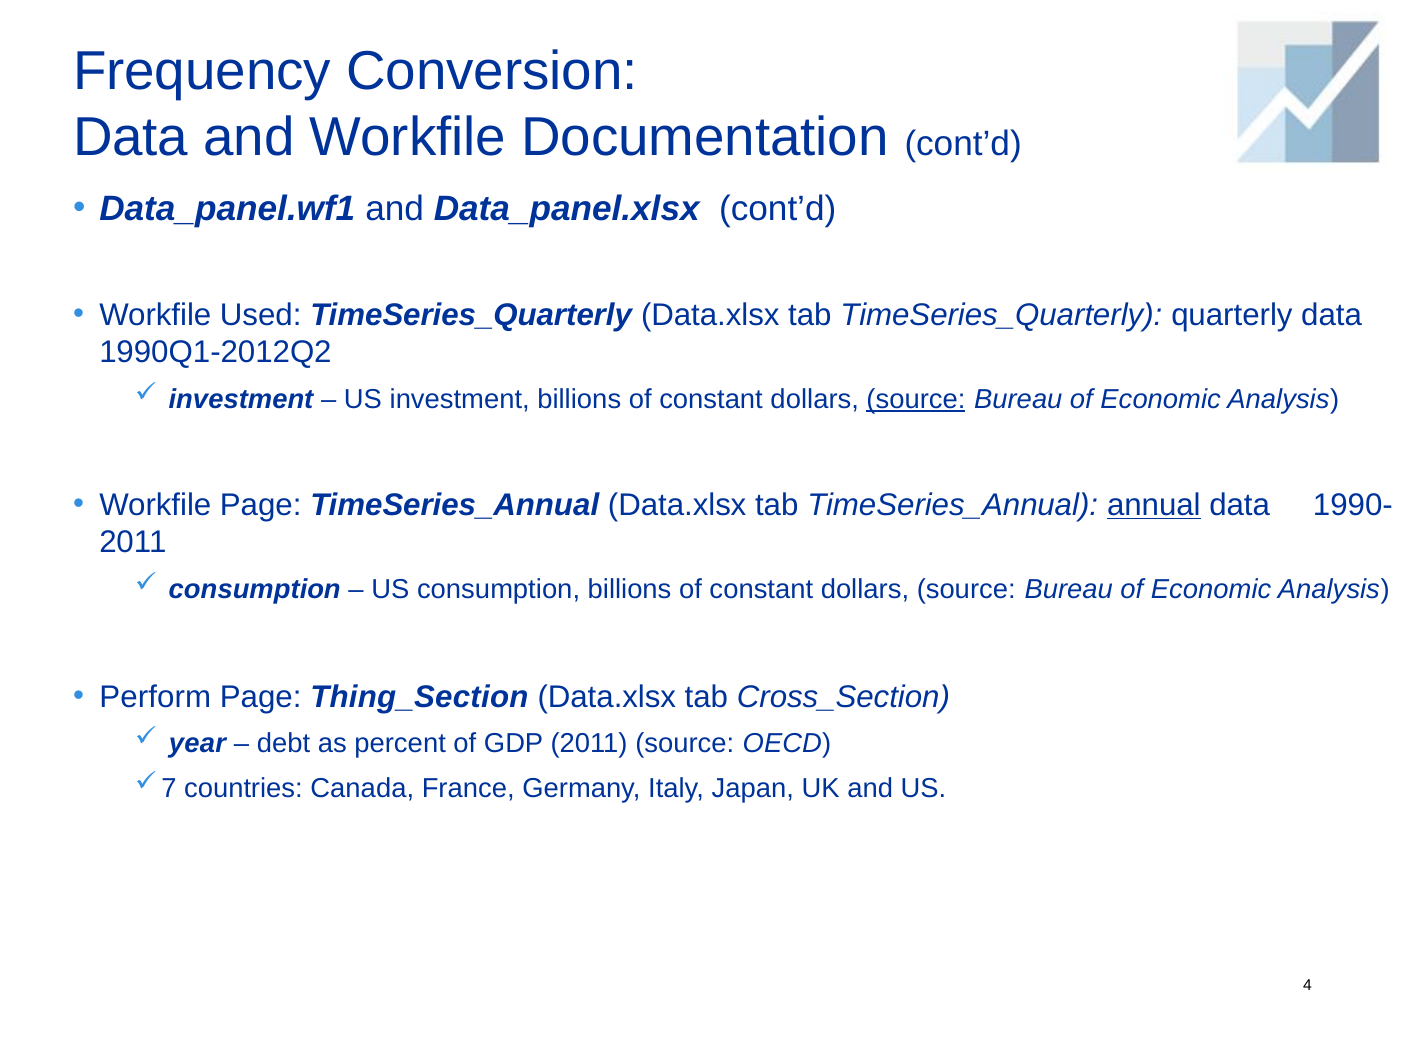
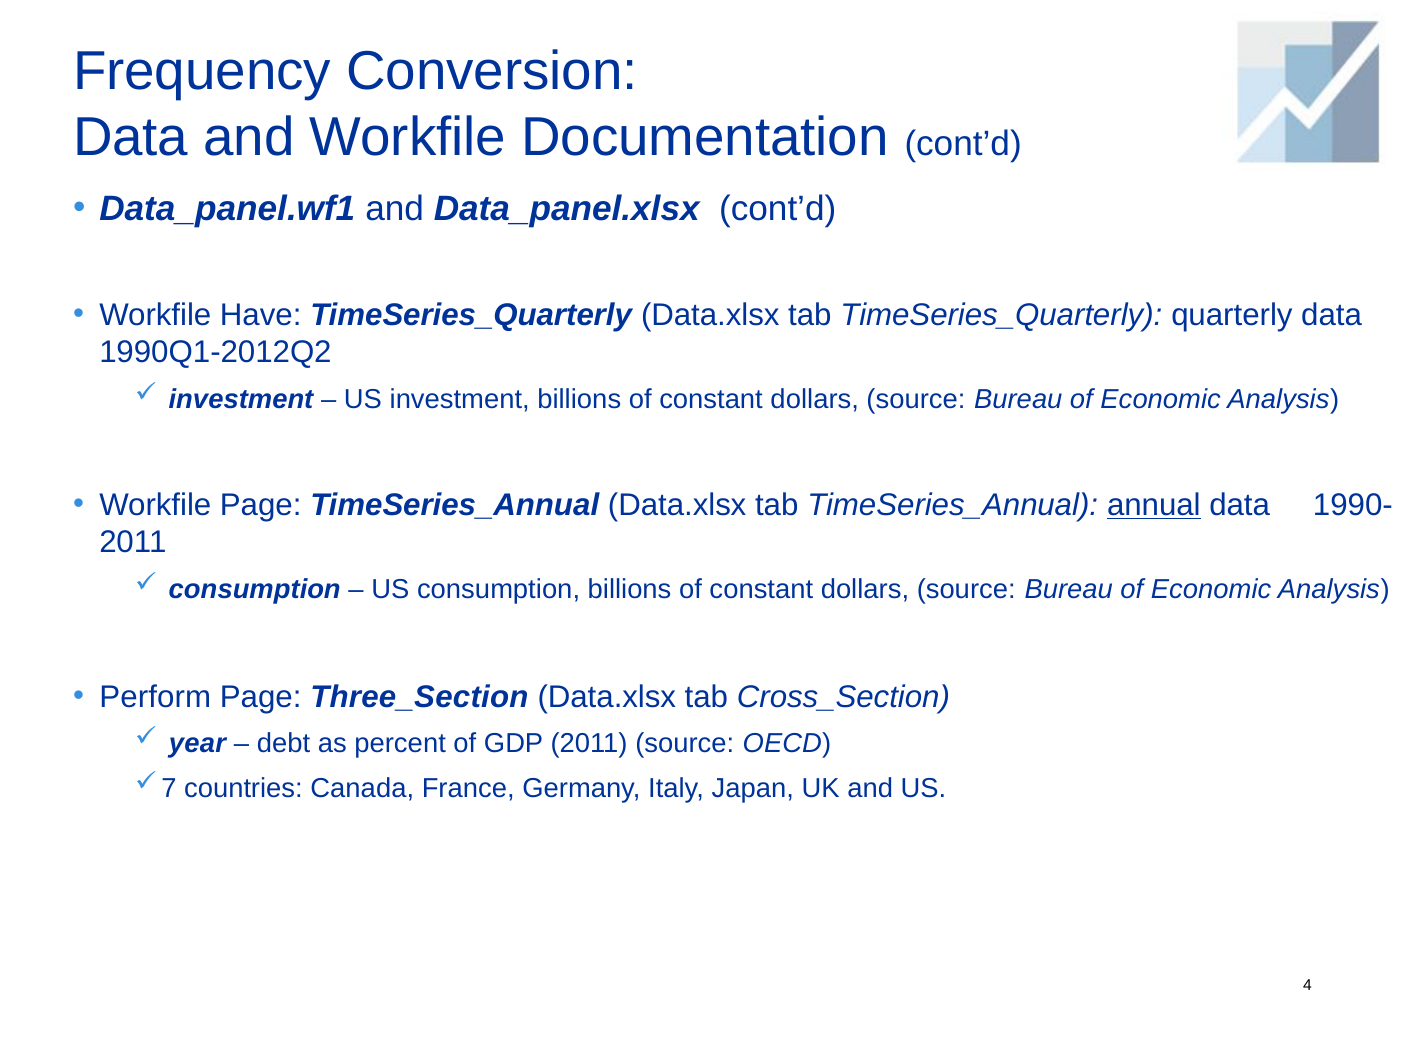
Used: Used -> Have (261, 315)
source underline: present -> none (916, 399)
Thing_Section: Thing_Section -> Three_Section (419, 697)
